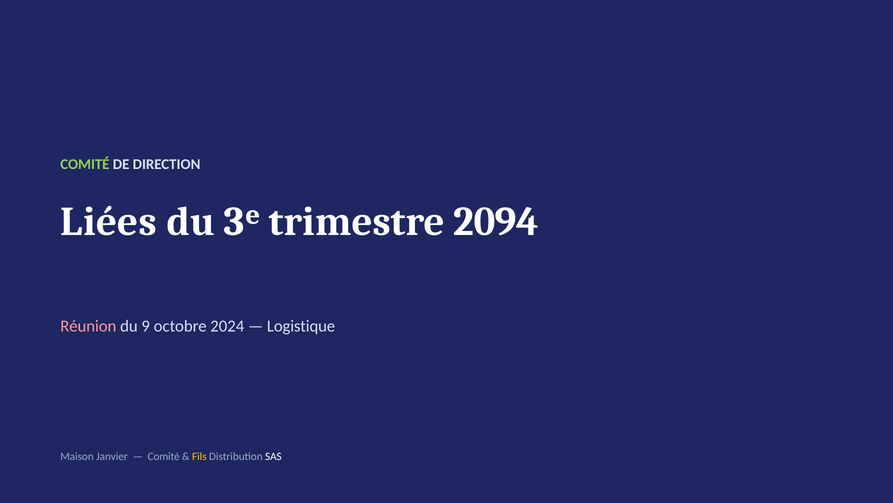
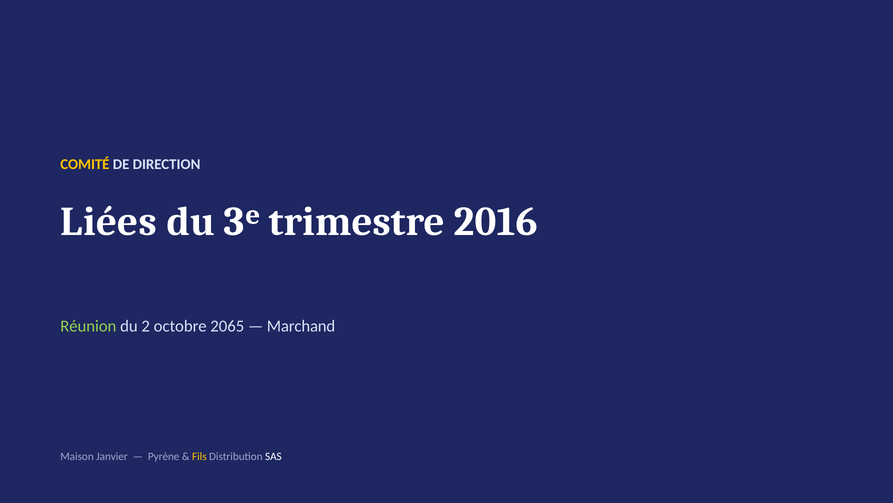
COMITÉ colour: light green -> yellow (85, 164)
2094: 2094 -> 2016 (496, 222)
Réunion colour: pink -> light green (88, 326)
9: 9 -> 2 (146, 326)
2024: 2024 -> 2065 (227, 326)
Logistique: Logistique -> Marchand (301, 326)
Comité: Comité -> Pyrène (164, 456)
